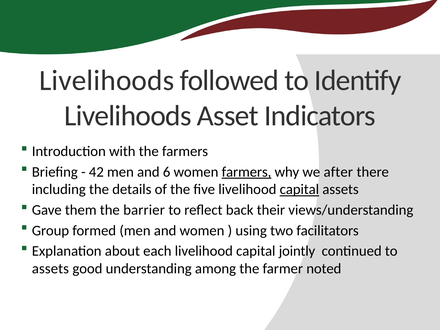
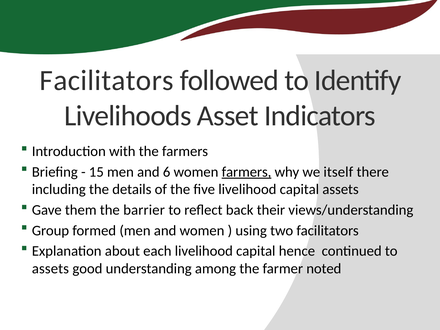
Livelihoods: Livelihoods -> Facilitators (107, 80)
42: 42 -> 15 (96, 172)
after: after -> itself (338, 172)
capital underline: present -> none (299, 189)
jointly: jointly -> hence (297, 251)
